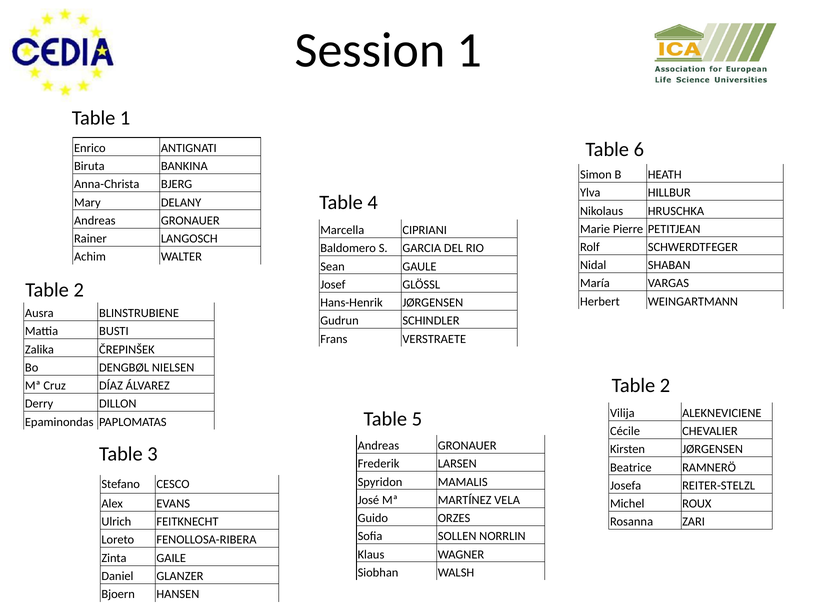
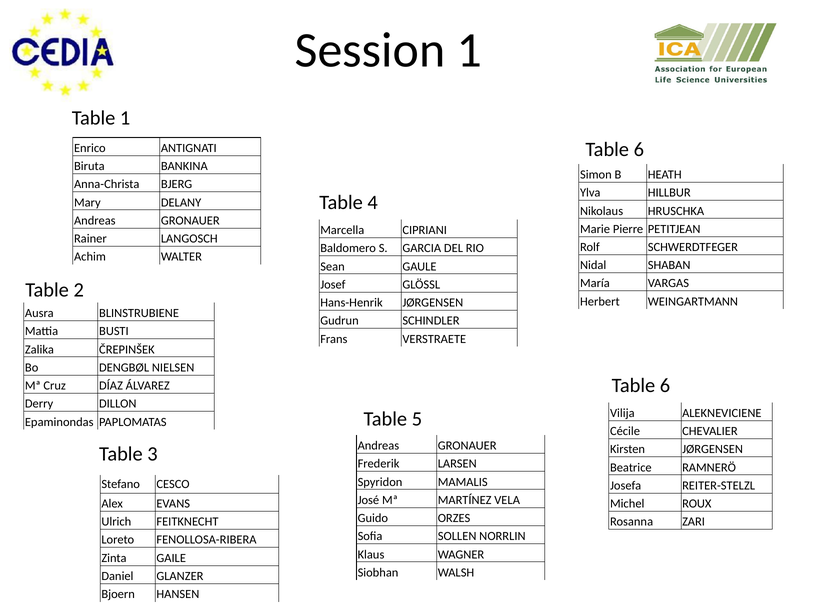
2: 2 -> 6 (665, 385)
